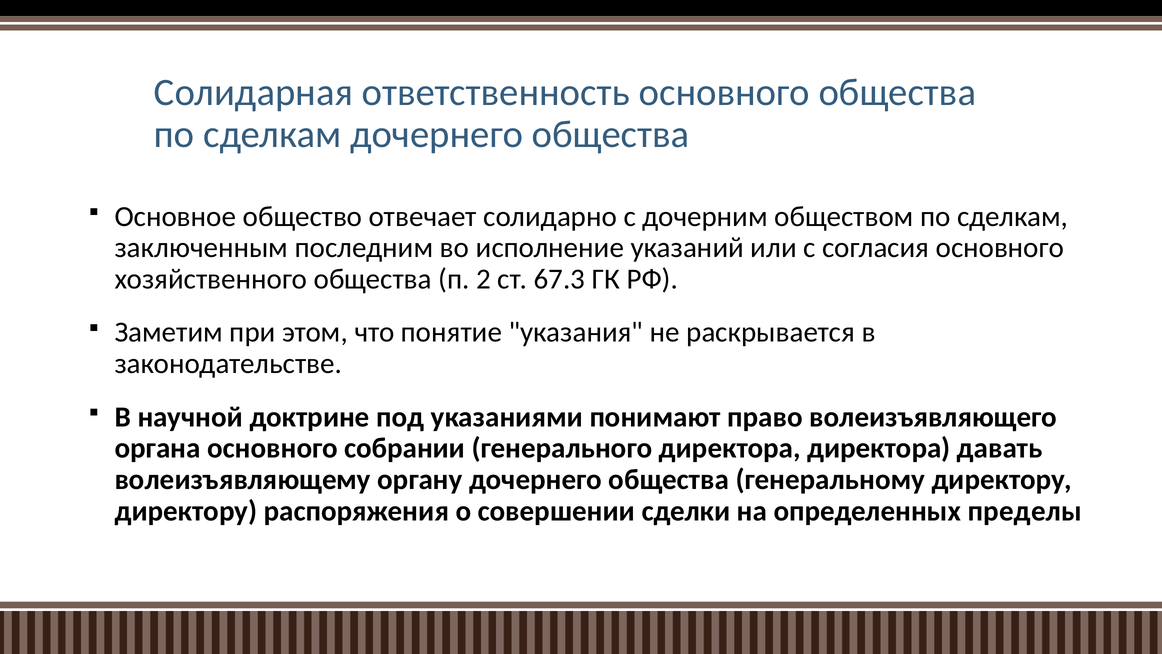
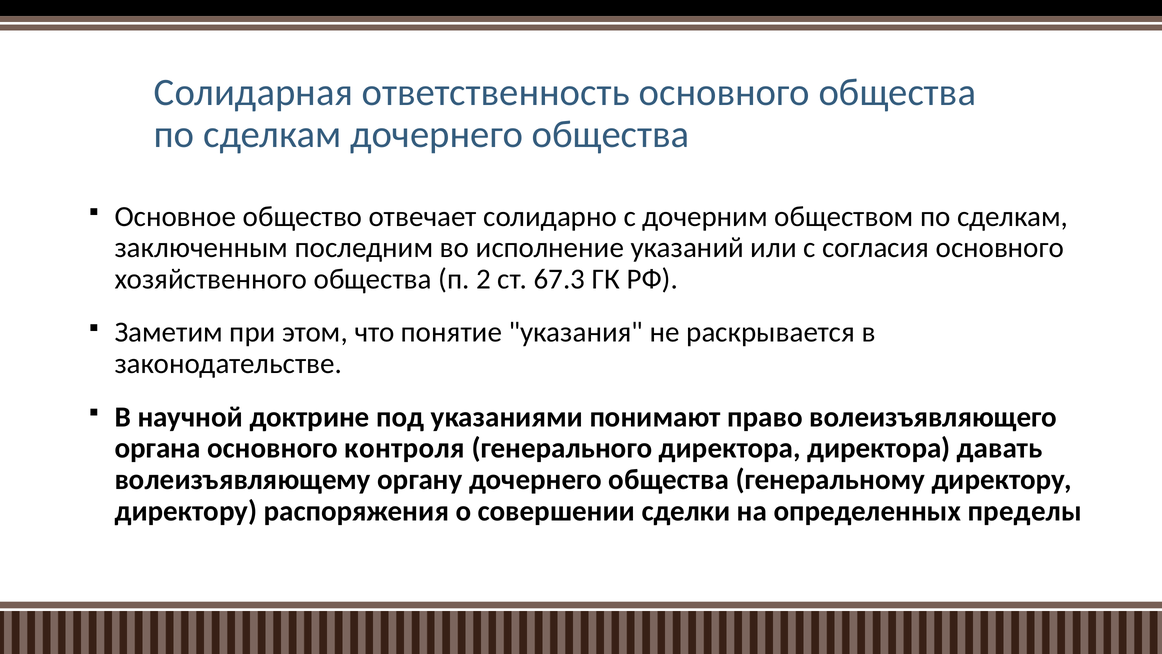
собрании: собрании -> контроля (405, 448)
